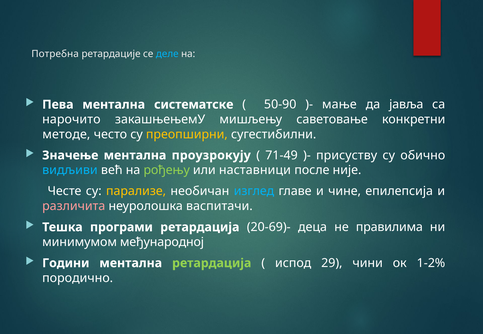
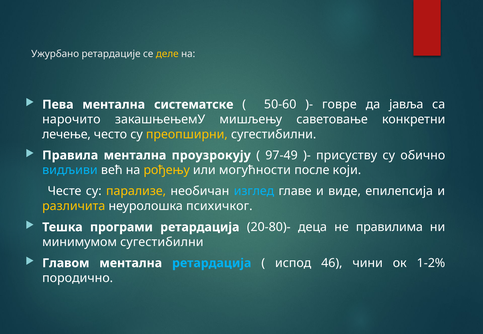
Потребна: Потребна -> Ужурбано (55, 54)
деле colour: light blue -> yellow (167, 54)
50-90: 50-90 -> 50-60 (280, 105)
мање: мање -> говре (339, 105)
методе: методе -> лечење (66, 134)
Значење: Значење -> Правила (70, 156)
71-49: 71-49 -> 97-49 (282, 156)
рођењу colour: light green -> yellow (167, 170)
наставници: наставници -> могућности (255, 170)
није: није -> који (347, 170)
чине: чине -> виде (345, 191)
различита colour: pink -> yellow (74, 206)
васпитачи: васпитачи -> психичког (219, 206)
20-69)-: 20-69)- -> 20-80)- (269, 227)
минимумом међународној: међународној -> сугестибилни (162, 242)
Години: Години -> Главом (66, 263)
ретардација colour: light green -> light blue (212, 263)
29: 29 -> 46 (332, 263)
